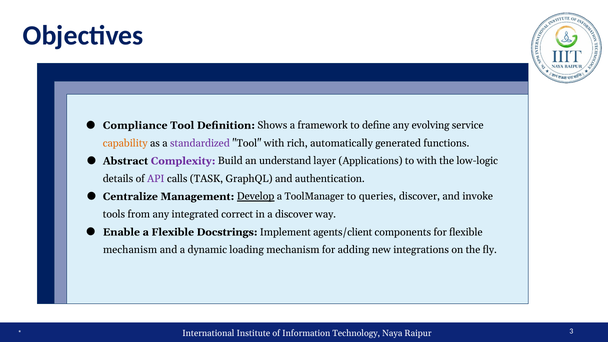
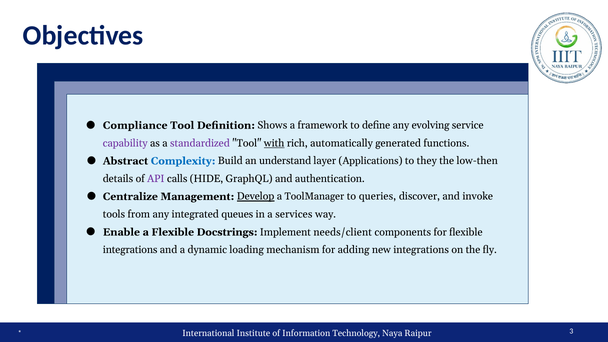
capability colour: orange -> purple (125, 143)
with underline: none -> present (274, 143)
Complexity colour: purple -> blue (183, 161)
to with: with -> they (427, 161)
low-logic: low-logic -> low-then (477, 161)
TASK: TASK -> HIDE (207, 179)
correct: correct -> queues (237, 214)
a discover: discover -> services (294, 214)
agents/client: agents/client -> needs/client (343, 232)
mechanism: mechanism -> integrations (130, 250)
